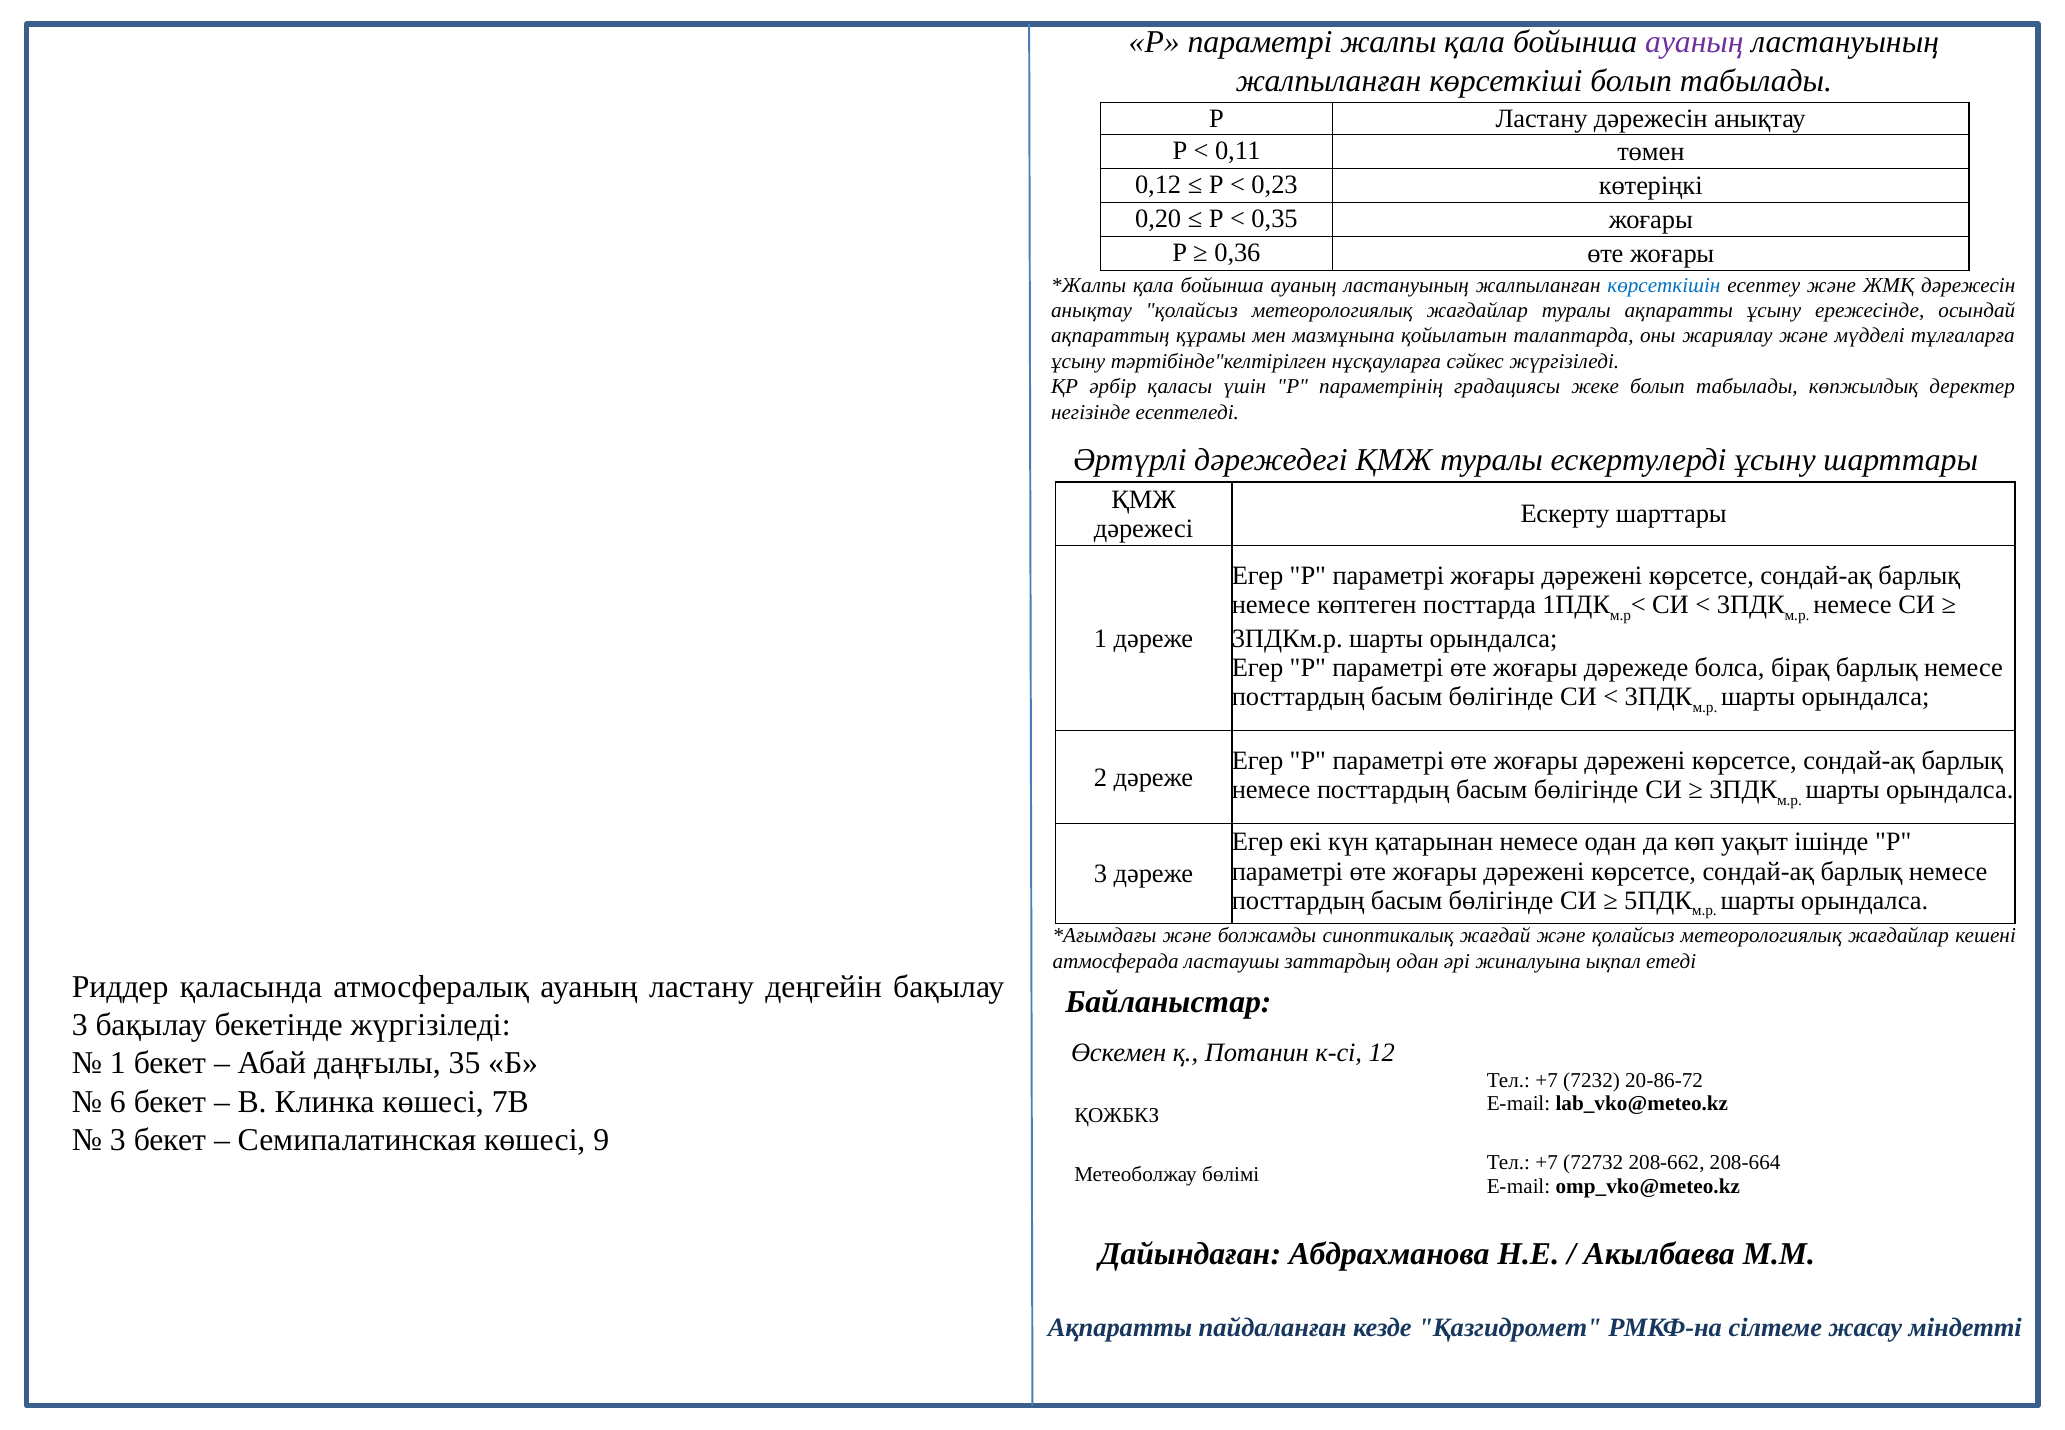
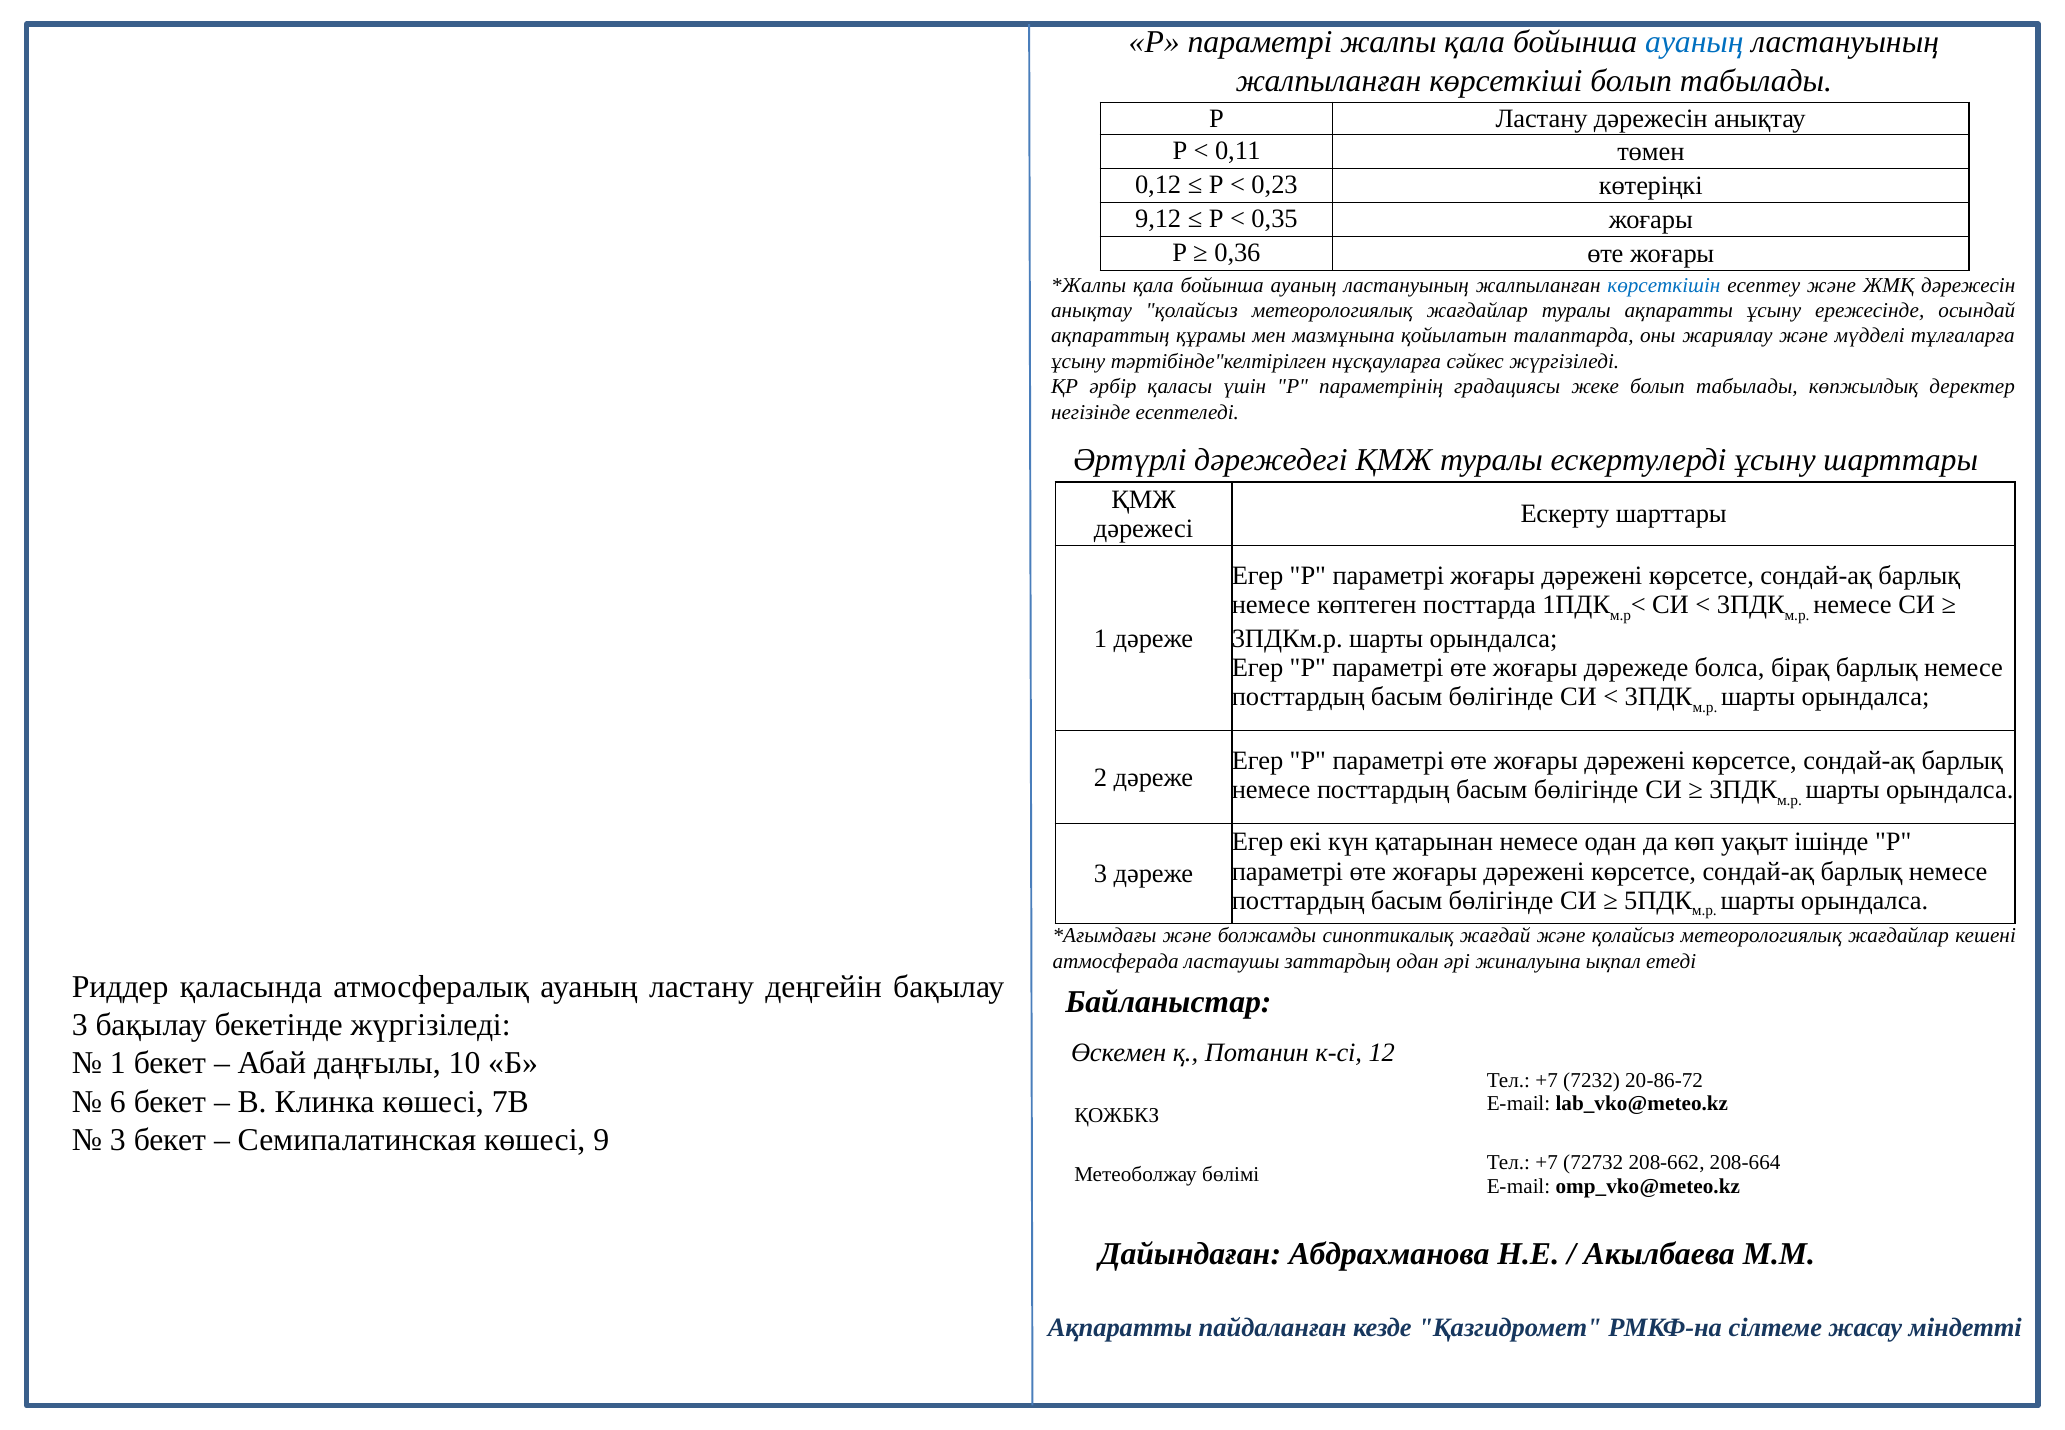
ауаның colour: purple -> blue (1694, 43)
0,20: 0,20 -> 9,12 (1158, 219)
35: 35 -> 10 (465, 1063)
